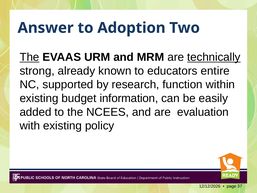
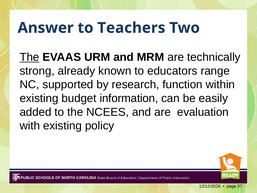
Adoption: Adoption -> Teachers (131, 28)
technically underline: present -> none (214, 57)
entire: entire -> range (215, 71)
